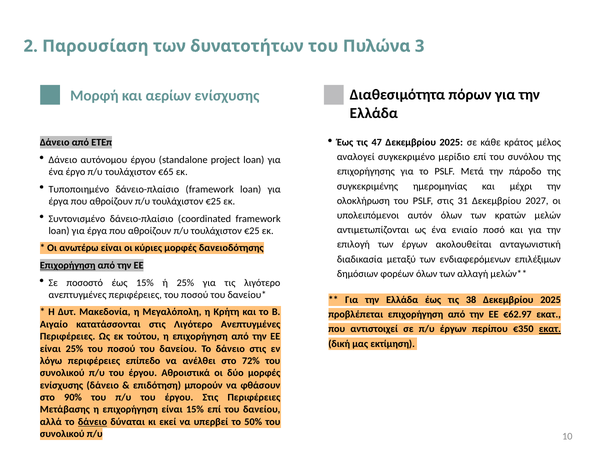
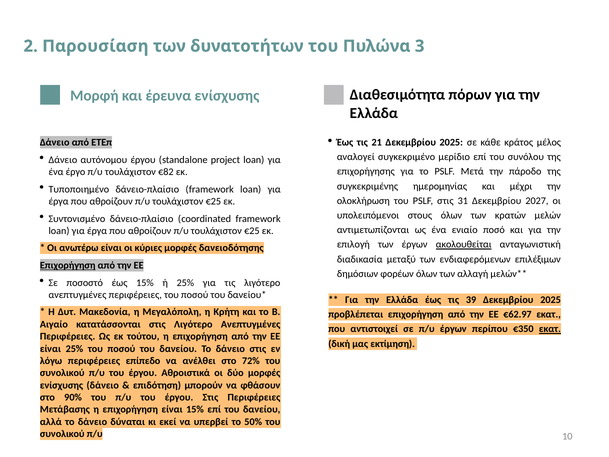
αερίων: αερίων -> έρευνα (168, 96)
47: 47 -> 21 (377, 142)
€65: €65 -> €82 (166, 172)
αυτόν: αυτόν -> στους (420, 215)
ακολουθείται underline: none -> present (464, 244)
38: 38 -> 39 (471, 300)
δάνειο underline: present -> none (92, 422)
